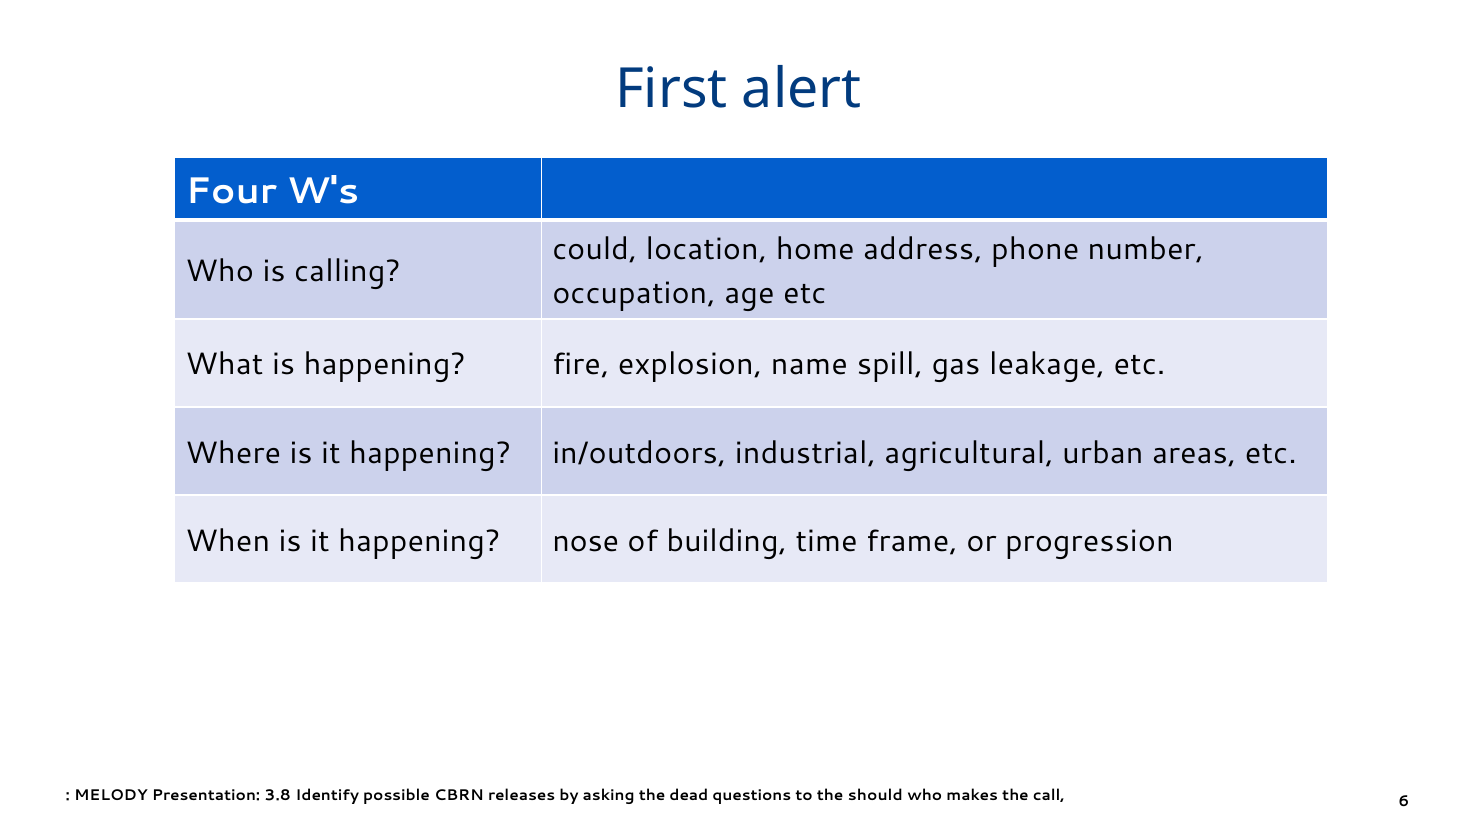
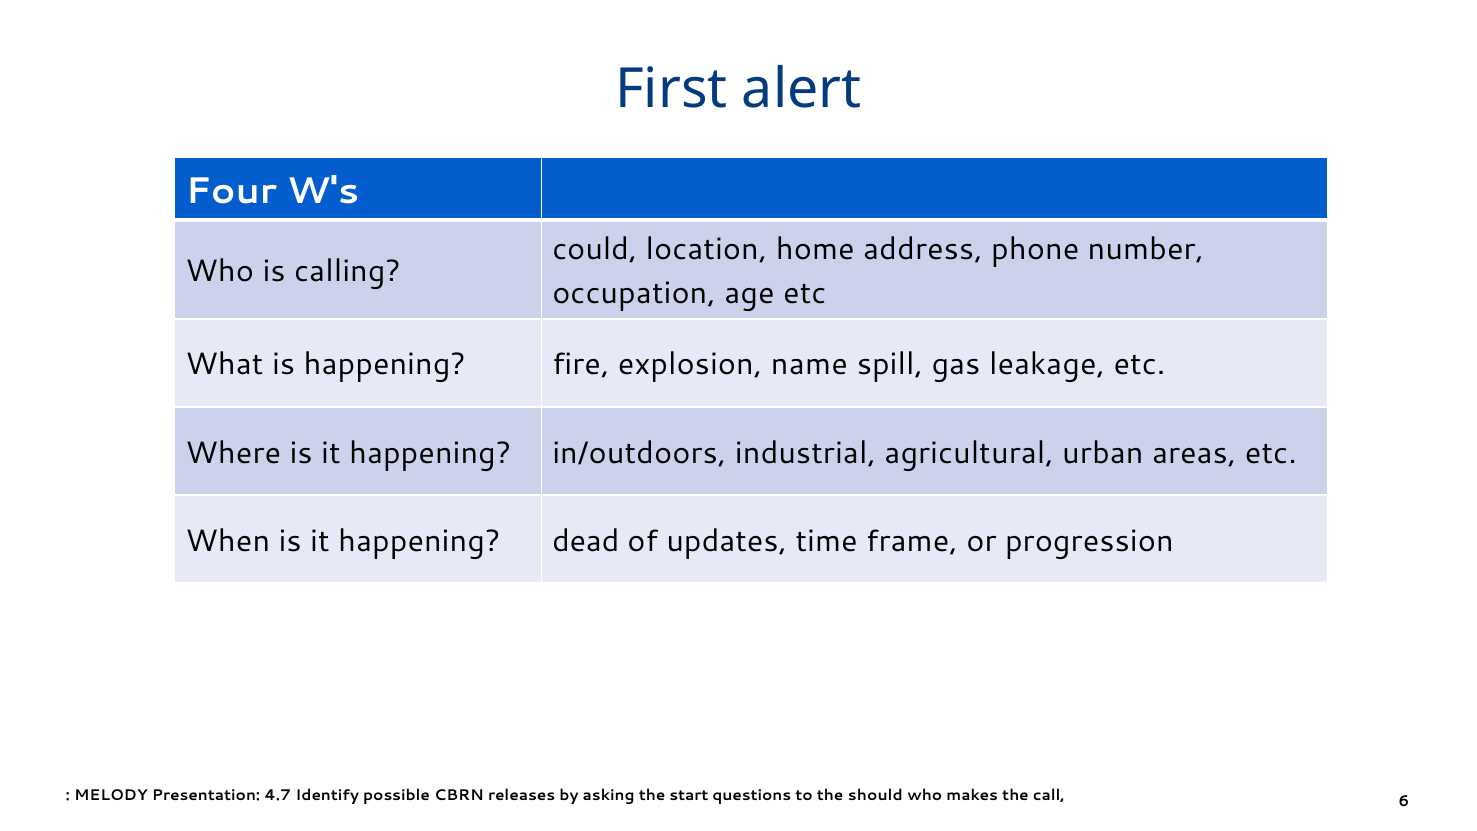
nose: nose -> dead (586, 541)
building: building -> updates (727, 541)
3.8: 3.8 -> 4.7 (278, 795)
dead: dead -> start (689, 795)
